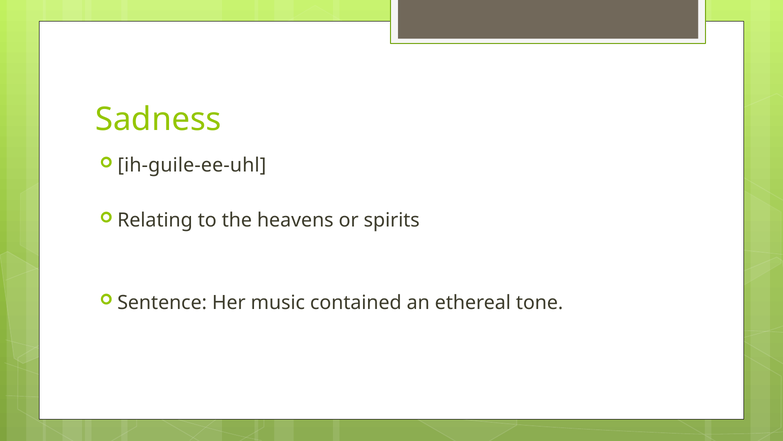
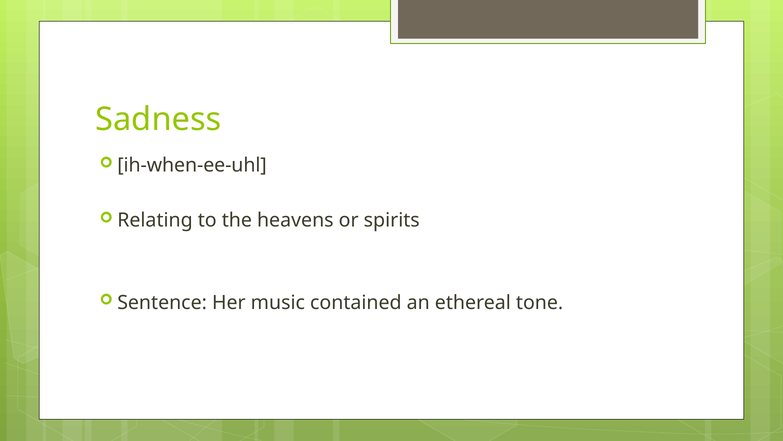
ih-guile-ee-uhl: ih-guile-ee-uhl -> ih-when-ee-uhl (192, 165)
